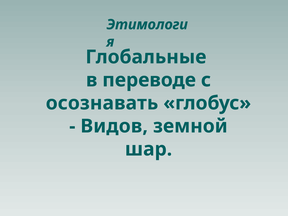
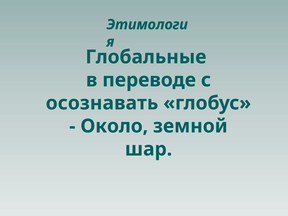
Видов: Видов -> Около (114, 126)
